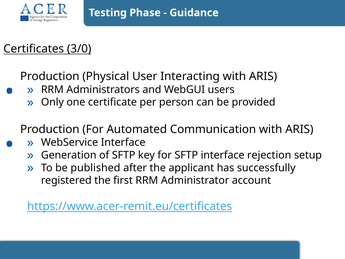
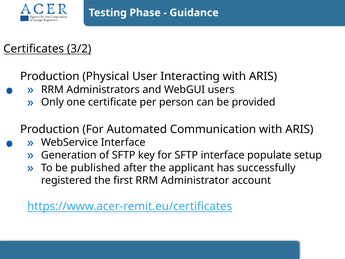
3/0: 3/0 -> 3/2 (79, 49)
rejection: rejection -> populate (269, 155)
